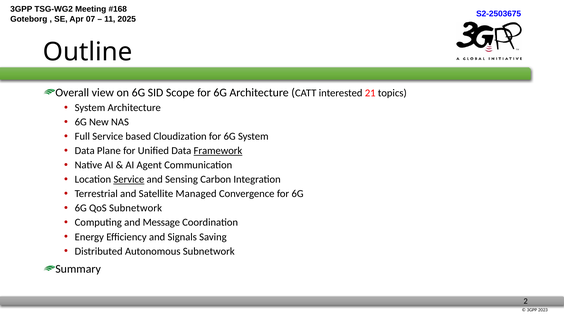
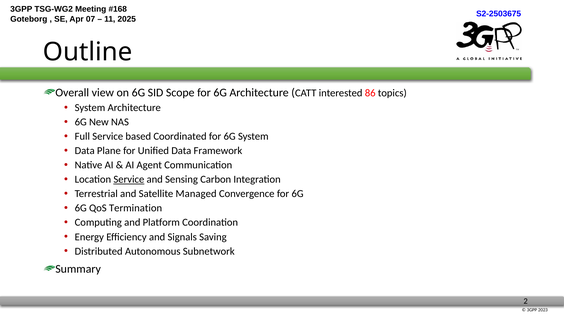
21: 21 -> 86 (370, 93)
Cloudization: Cloudization -> Coordinated (180, 137)
Framework underline: present -> none (218, 151)
QoS Subnetwork: Subnetwork -> Termination (136, 208)
Message: Message -> Platform (161, 223)
